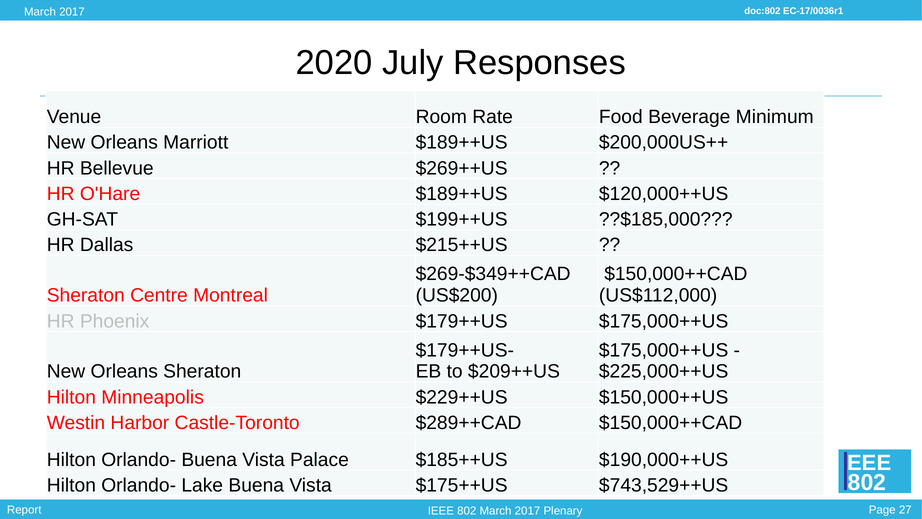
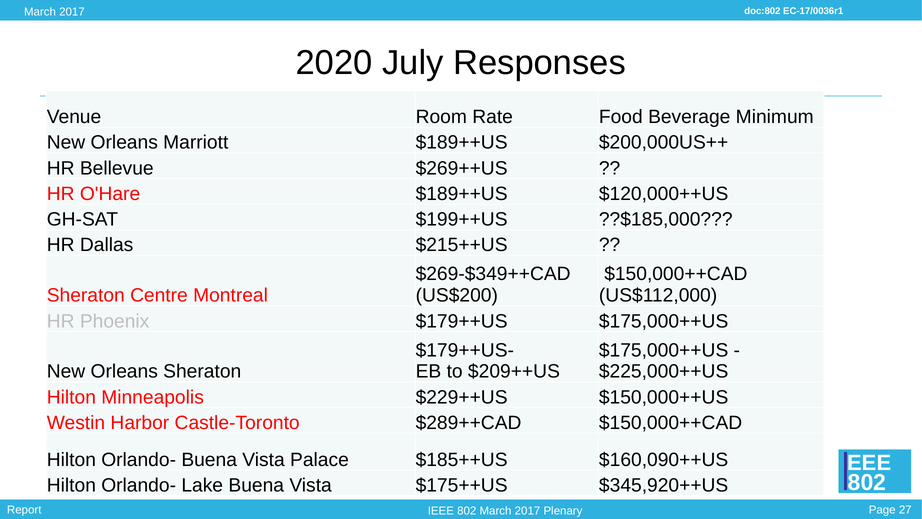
$190,000++US: $190,000++US -> $160,090++US (664, 459)
$743,529++US: $743,529++US -> $345,920++US (664, 485)
